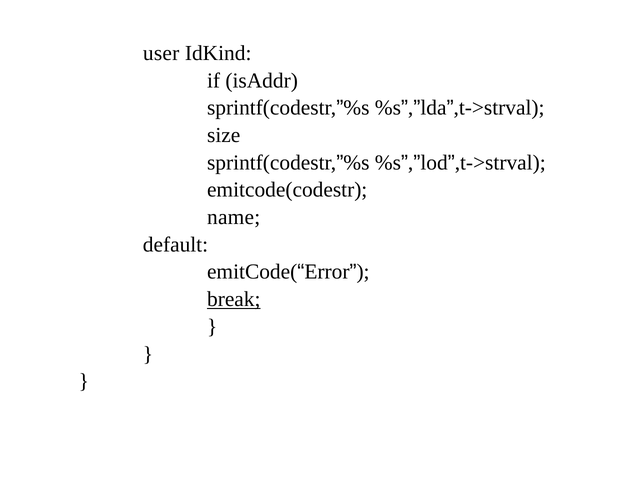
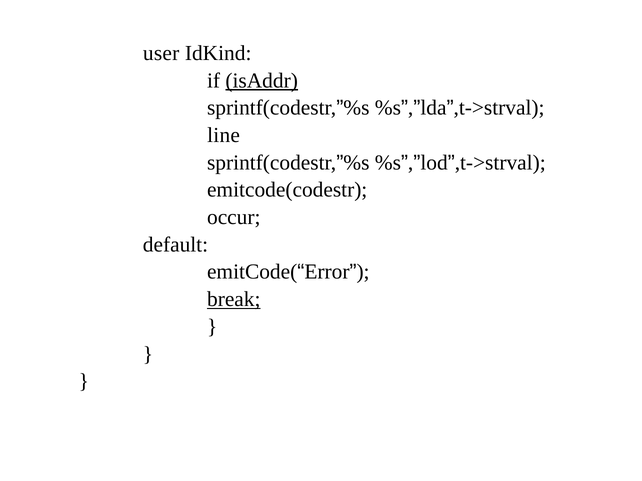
isAddr underline: none -> present (262, 81)
size: size -> line (224, 135)
name: name -> occur (234, 217)
